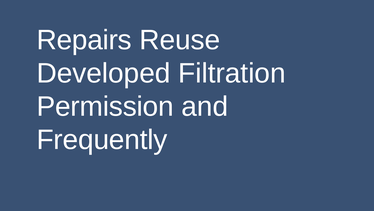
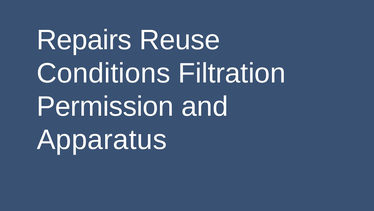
Developed: Developed -> Conditions (103, 73)
Frequently: Frequently -> Apparatus (102, 139)
